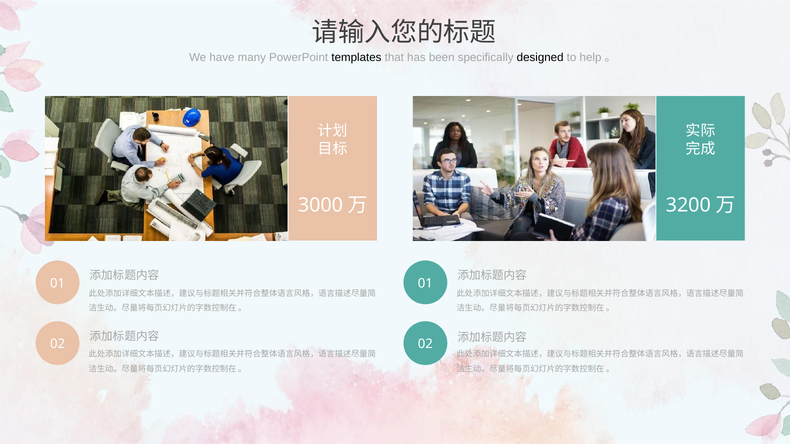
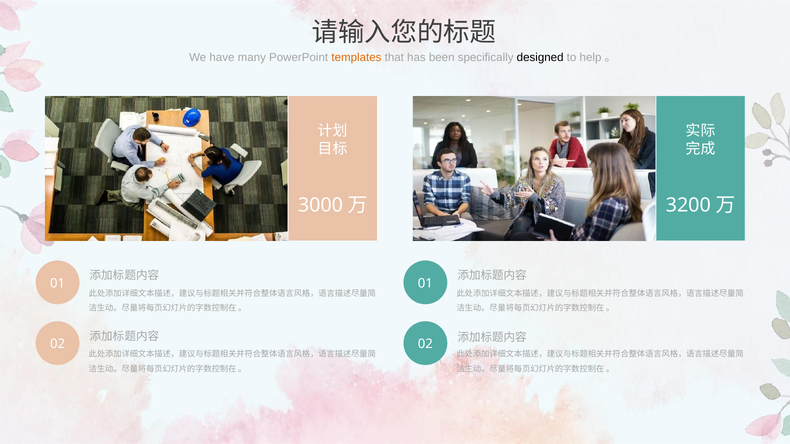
templates colour: black -> orange (356, 57)
